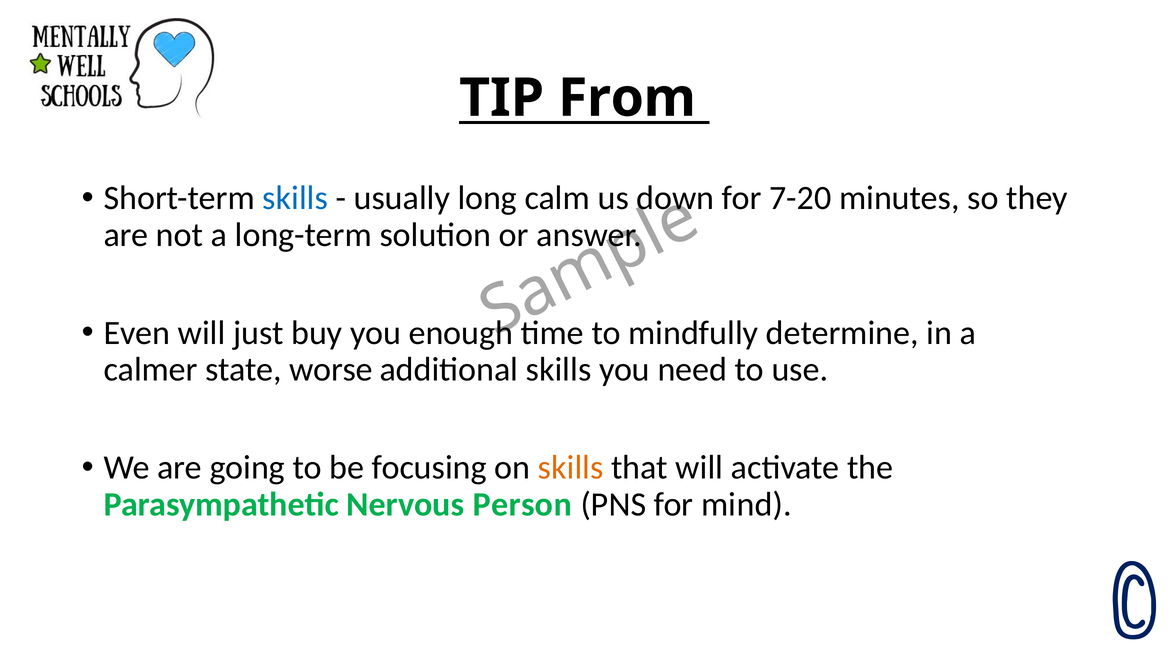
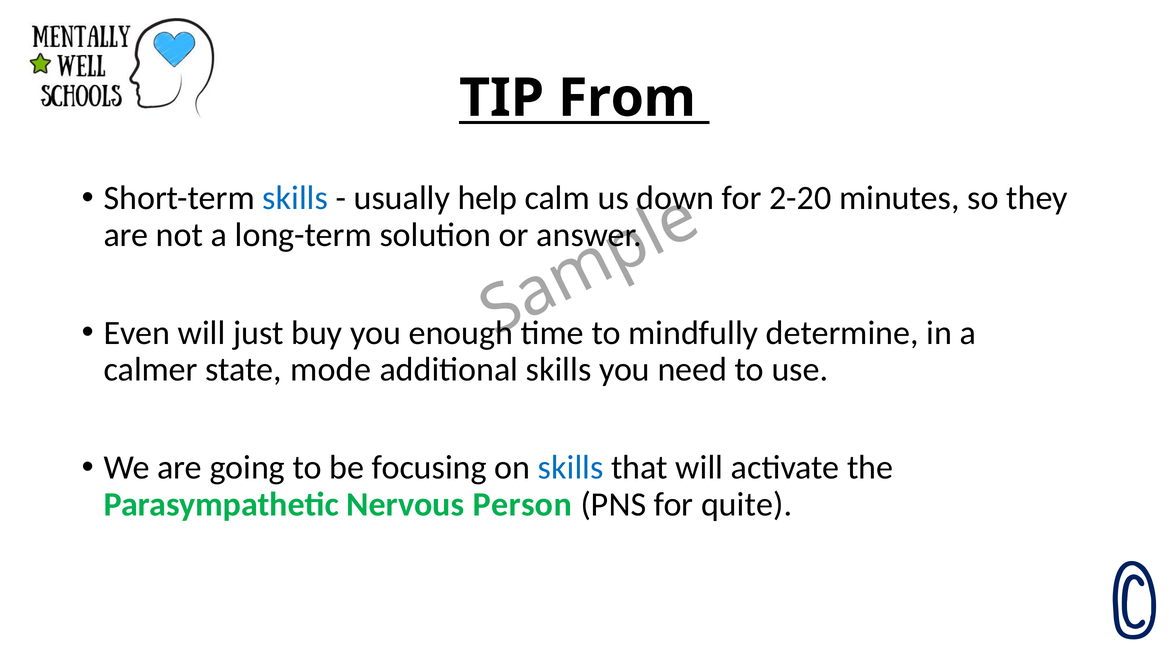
long: long -> help (487, 198)
7-20: 7-20 -> 2-20 (800, 198)
worse: worse -> mode (331, 370)
skills colour: orange -> blue (571, 468)
mind: mind -> quite (747, 505)
